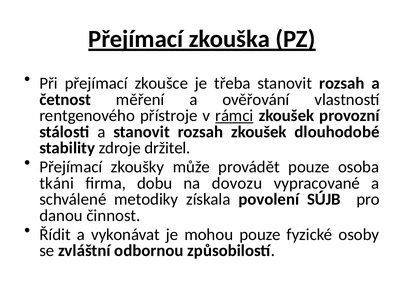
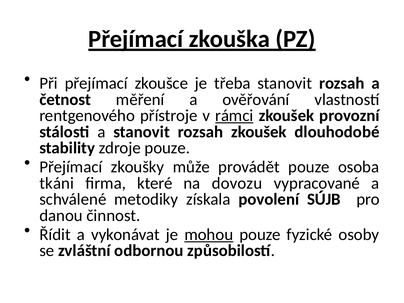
zdroje držitel: držitel -> pouze (167, 148)
dobu: dobu -> které (155, 183)
mohou underline: none -> present (209, 234)
